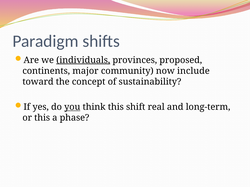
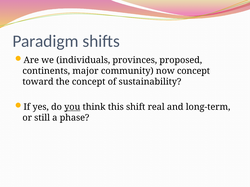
individuals underline: present -> none (83, 60)
now include: include -> concept (193, 71)
or this: this -> still (42, 118)
